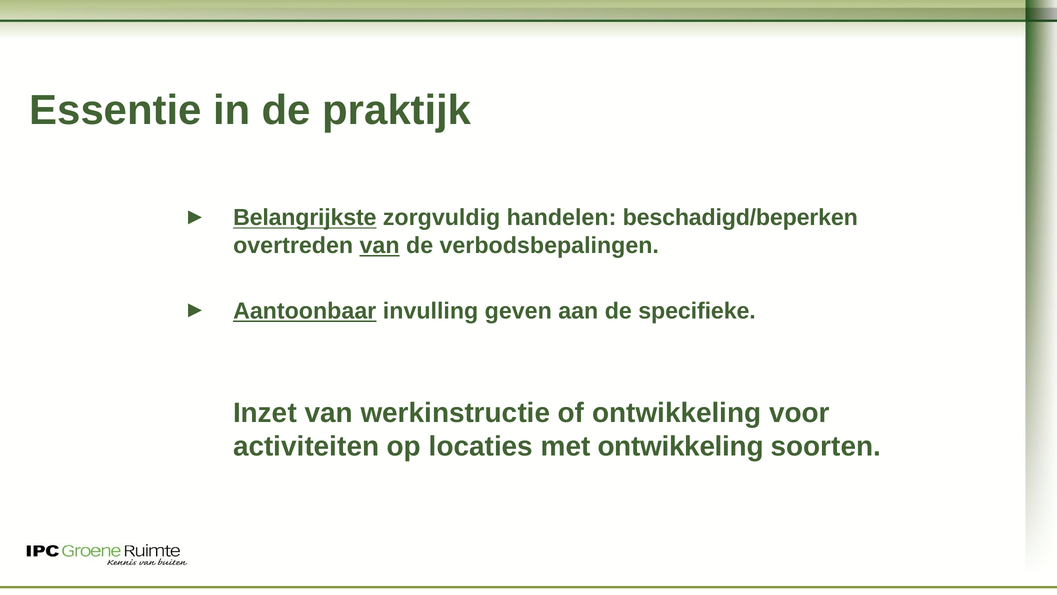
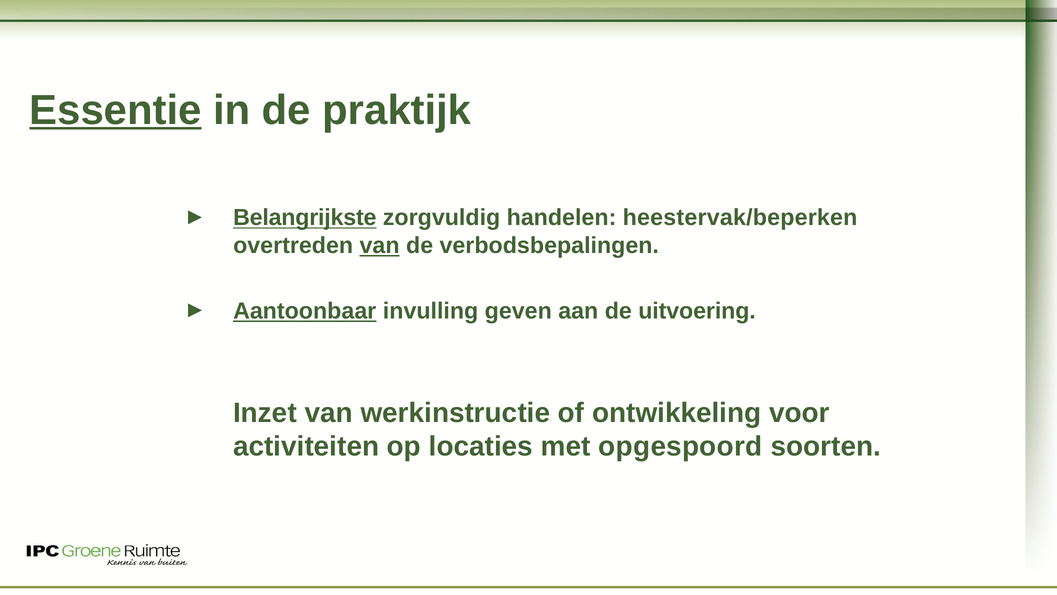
Essentie underline: none -> present (116, 110)
beschadigd/beperken: beschadigd/beperken -> heestervak/beperken (740, 218)
specifieke: specifieke -> uitvoering (697, 311)
met ontwikkeling: ontwikkeling -> opgespoord (680, 446)
